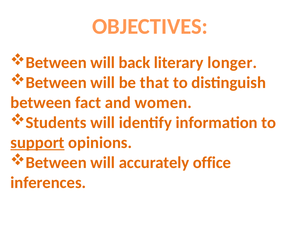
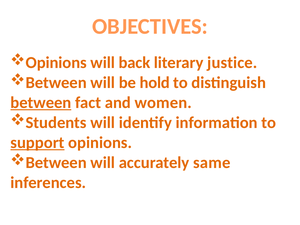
Between: Between -> Opinions (56, 63)
longer: longer -> justice (232, 63)
that: that -> hold (155, 83)
between underline: none -> present (41, 103)
office: office -> same (212, 163)
